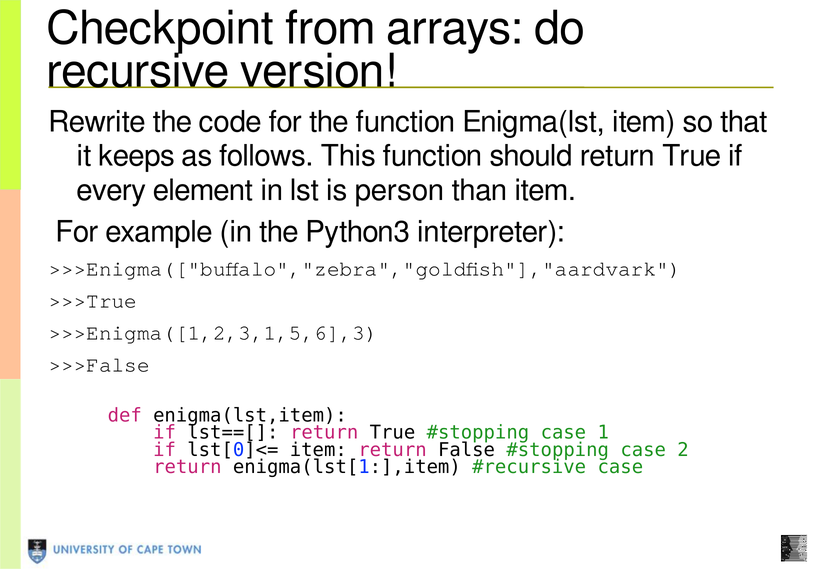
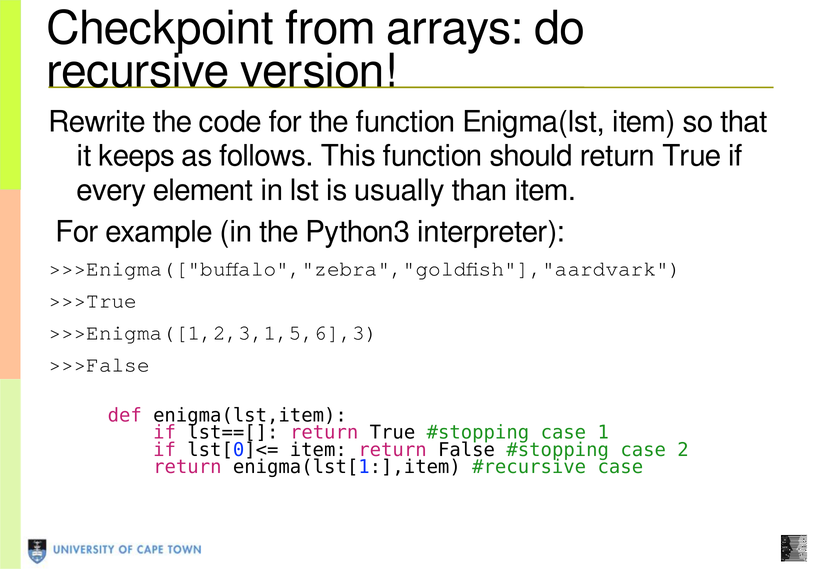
person: person -> usually (399, 190)
